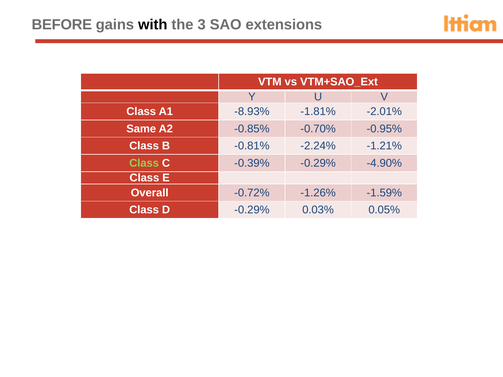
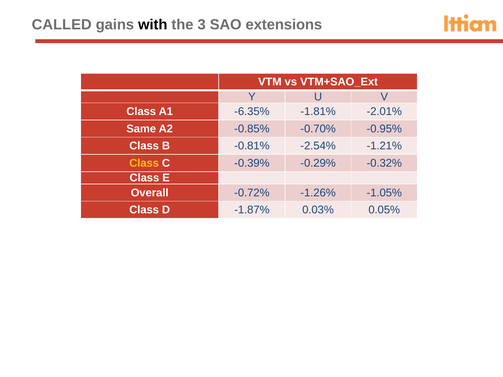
BEFORE: BEFORE -> CALLED (62, 25)
-8.93%: -8.93% -> -6.35% (252, 112)
-2.24%: -2.24% -> -2.54% (318, 146)
Class colour: light green -> yellow (144, 163)
-4.90%: -4.90% -> -0.32% (384, 163)
-1.59%: -1.59% -> -1.05% (384, 193)
D -0.29%: -0.29% -> -1.87% (252, 210)
